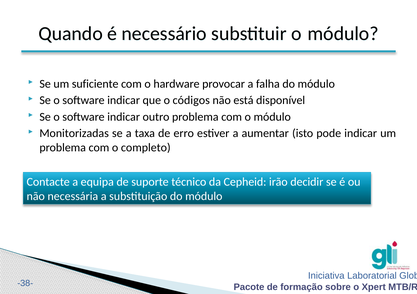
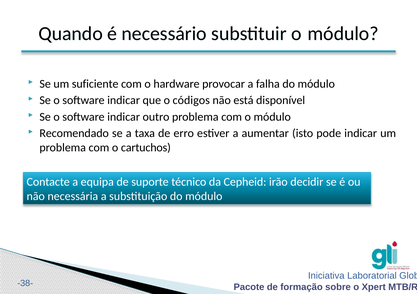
Monitorizadas: Monitorizadas -> Recomendado (74, 133)
completo: completo -> cartuchos (146, 148)
